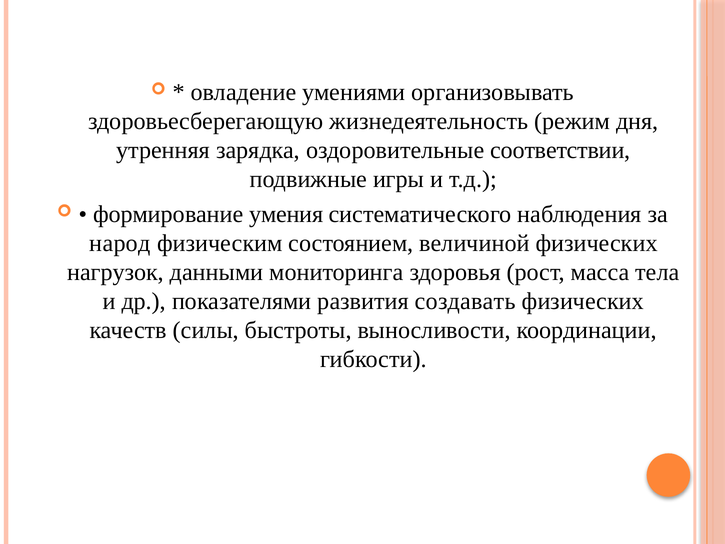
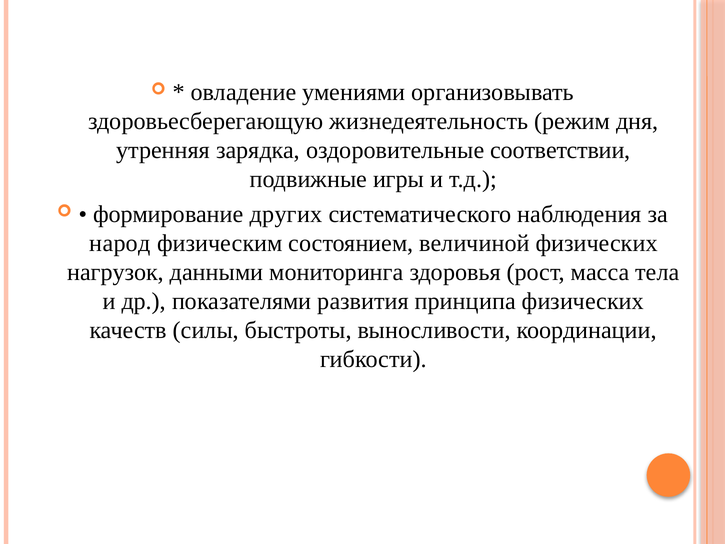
умения: умения -> других (286, 214)
создавать: создавать -> принципа (465, 301)
